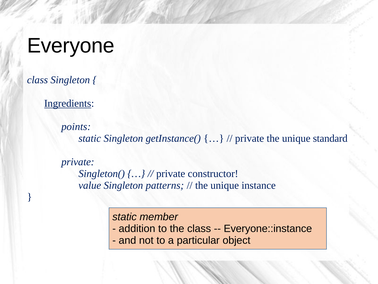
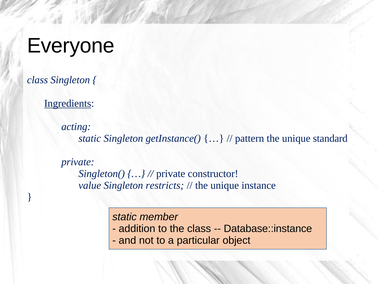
points: points -> acting (76, 127)
private: private -> pattern (250, 138)
patterns: patterns -> restricts (165, 185)
Everyone::instance: Everyone::instance -> Database::instance (268, 228)
